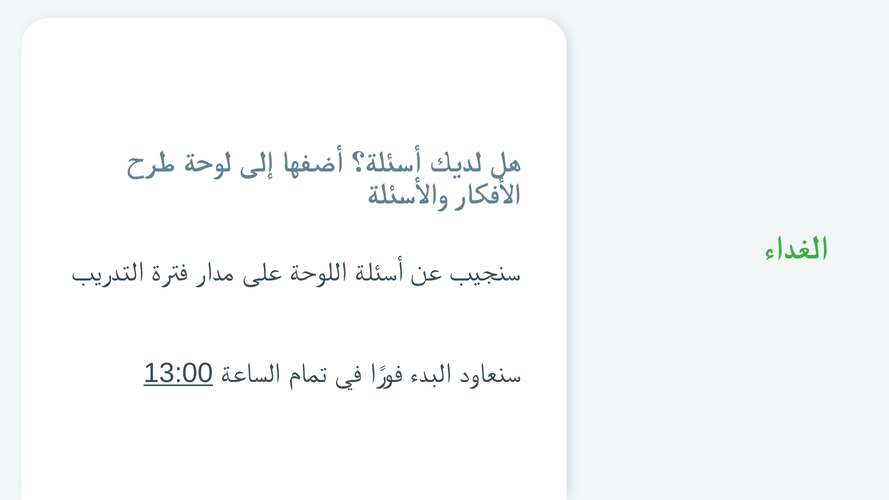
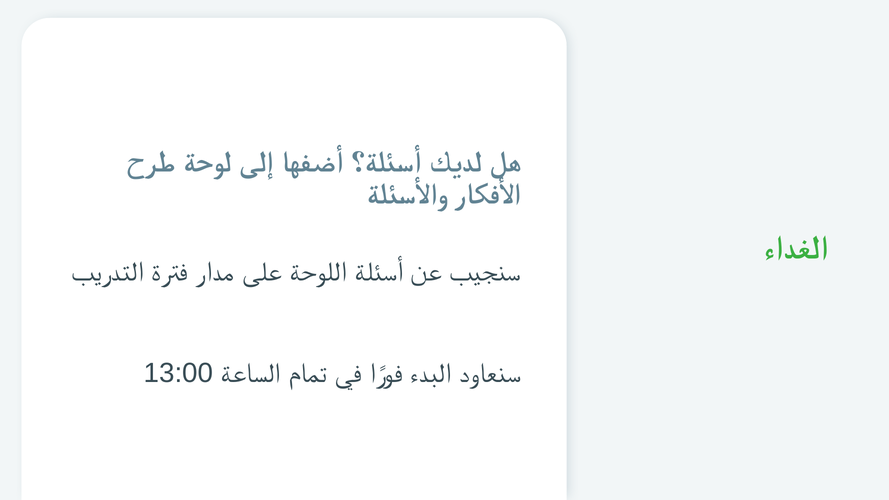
13:00 underline: present -> none (178, 373)
